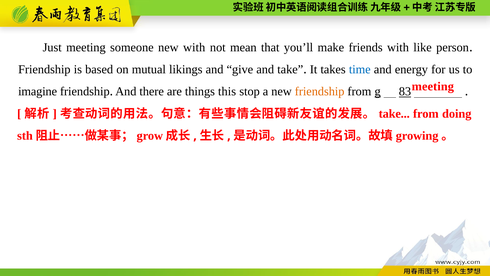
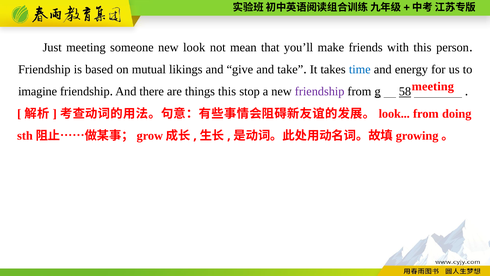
new with: with -> look (194, 47)
with like: like -> this (422, 47)
friendship colour: orange -> purple (320, 92)
83: 83 -> 58 (405, 92)
take: take -> look (394, 114)
